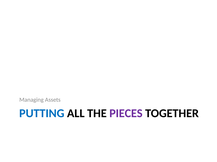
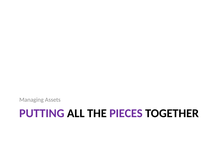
PUTTING colour: blue -> purple (42, 114)
